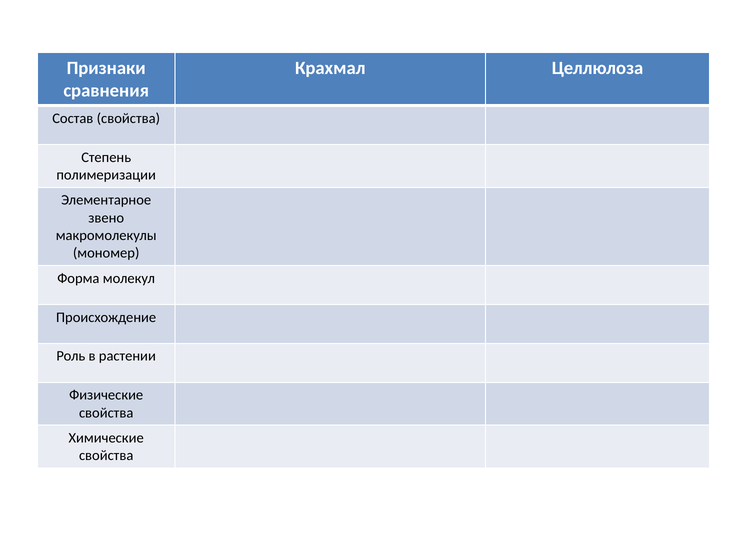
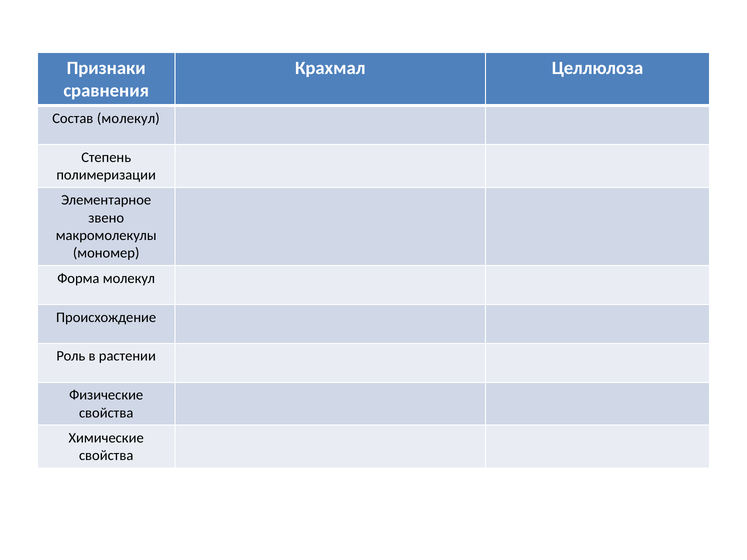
Состав свойства: свойства -> молекул (128, 118)
